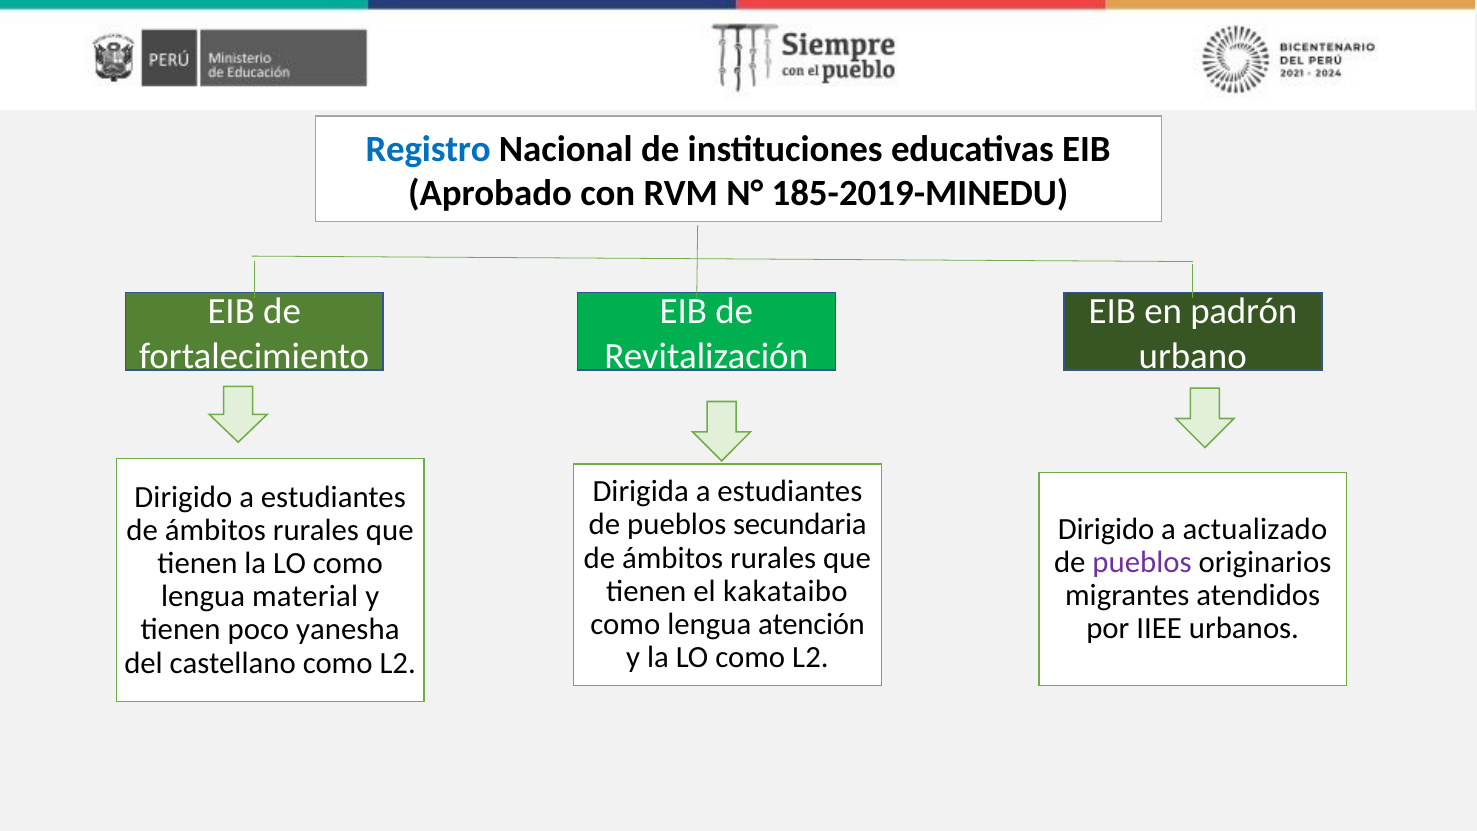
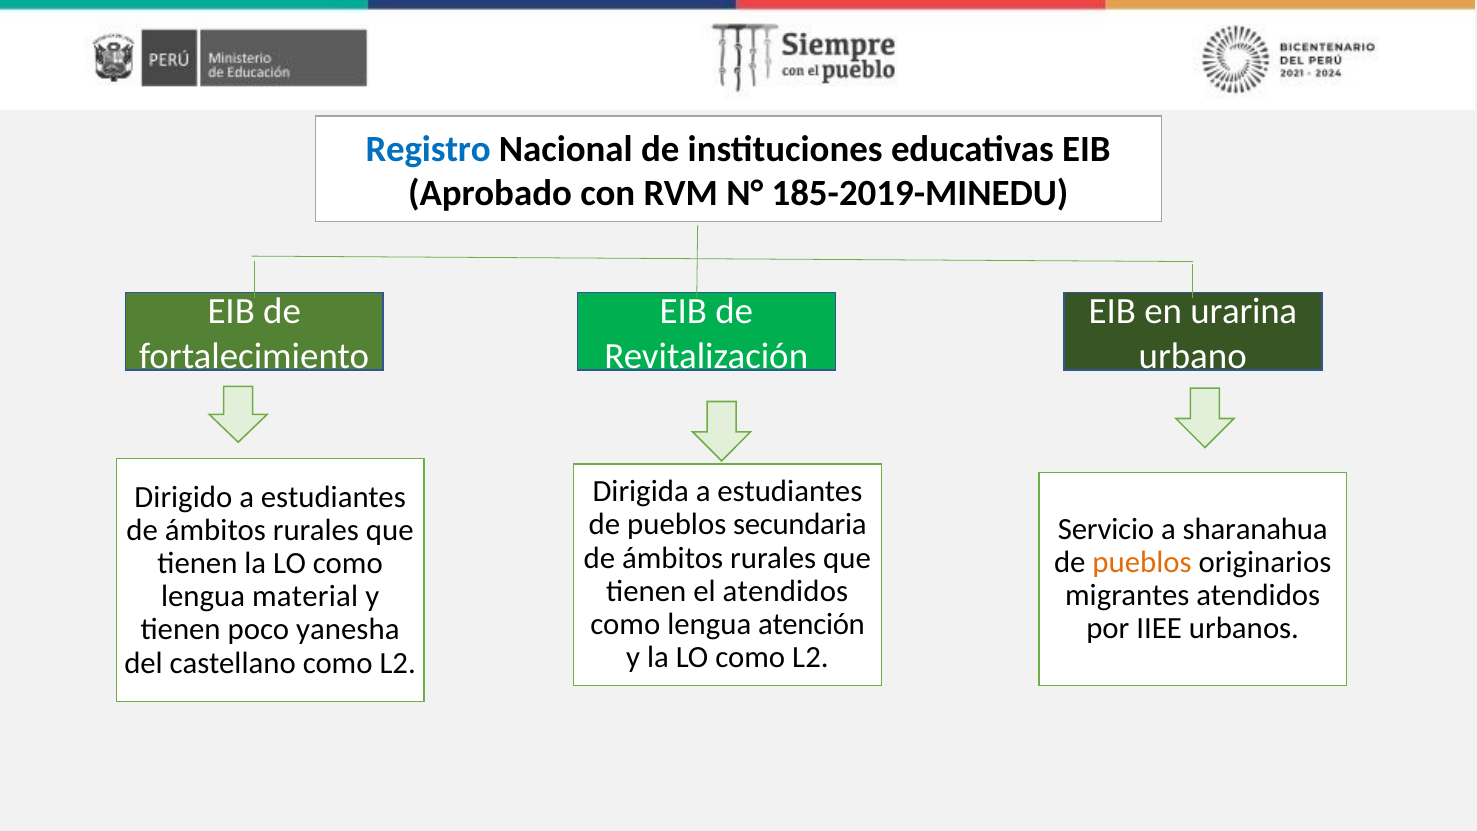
padrón: padrón -> urarina (1244, 312)
Dirigido: Dirigido -> Servicio (1106, 529)
actualizado: actualizado -> sharanahua (1255, 529)
pueblos colour: purple -> orange (1142, 562)
el kakataibo: kakataibo -> atendidos (785, 591)
